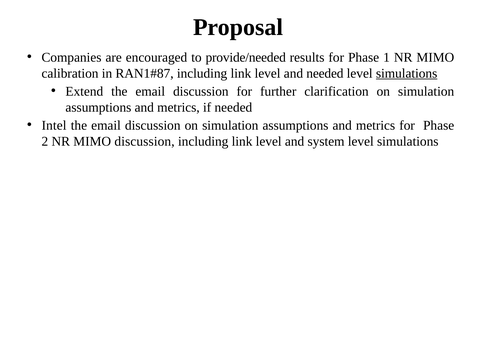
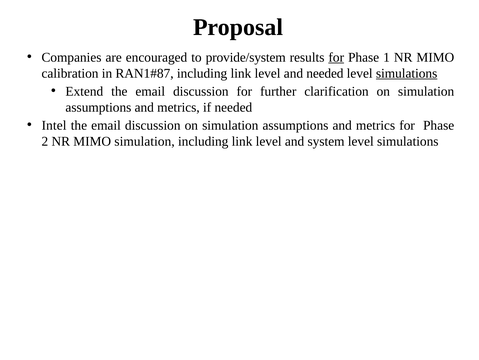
provide/needed: provide/needed -> provide/system (246, 57)
for underline: none -> present (336, 57)
MIMO discussion: discussion -> simulation (145, 141)
